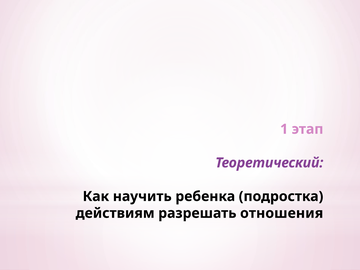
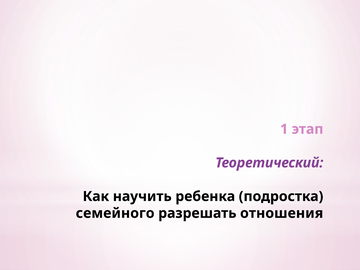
действиям: действиям -> семейного (115, 213)
